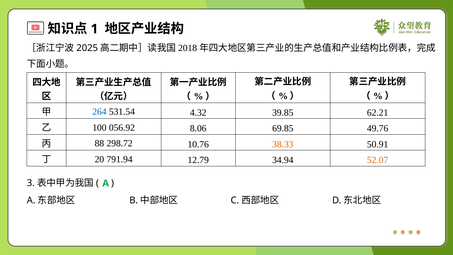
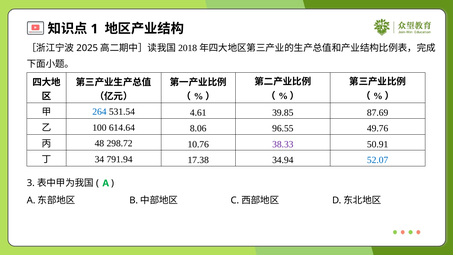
4.32: 4.32 -> 4.61 (198, 112)
62.21: 62.21 -> 87.69 (378, 112)
056.92: 056.92 -> 614.64 (122, 128)
69.85: 69.85 -> 96.55 (283, 128)
88: 88 -> 48 (99, 143)
38.33 colour: orange -> purple (283, 144)
20: 20 -> 34 (99, 159)
12.79: 12.79 -> 17.38 (198, 160)
52.07 colour: orange -> blue (378, 160)
